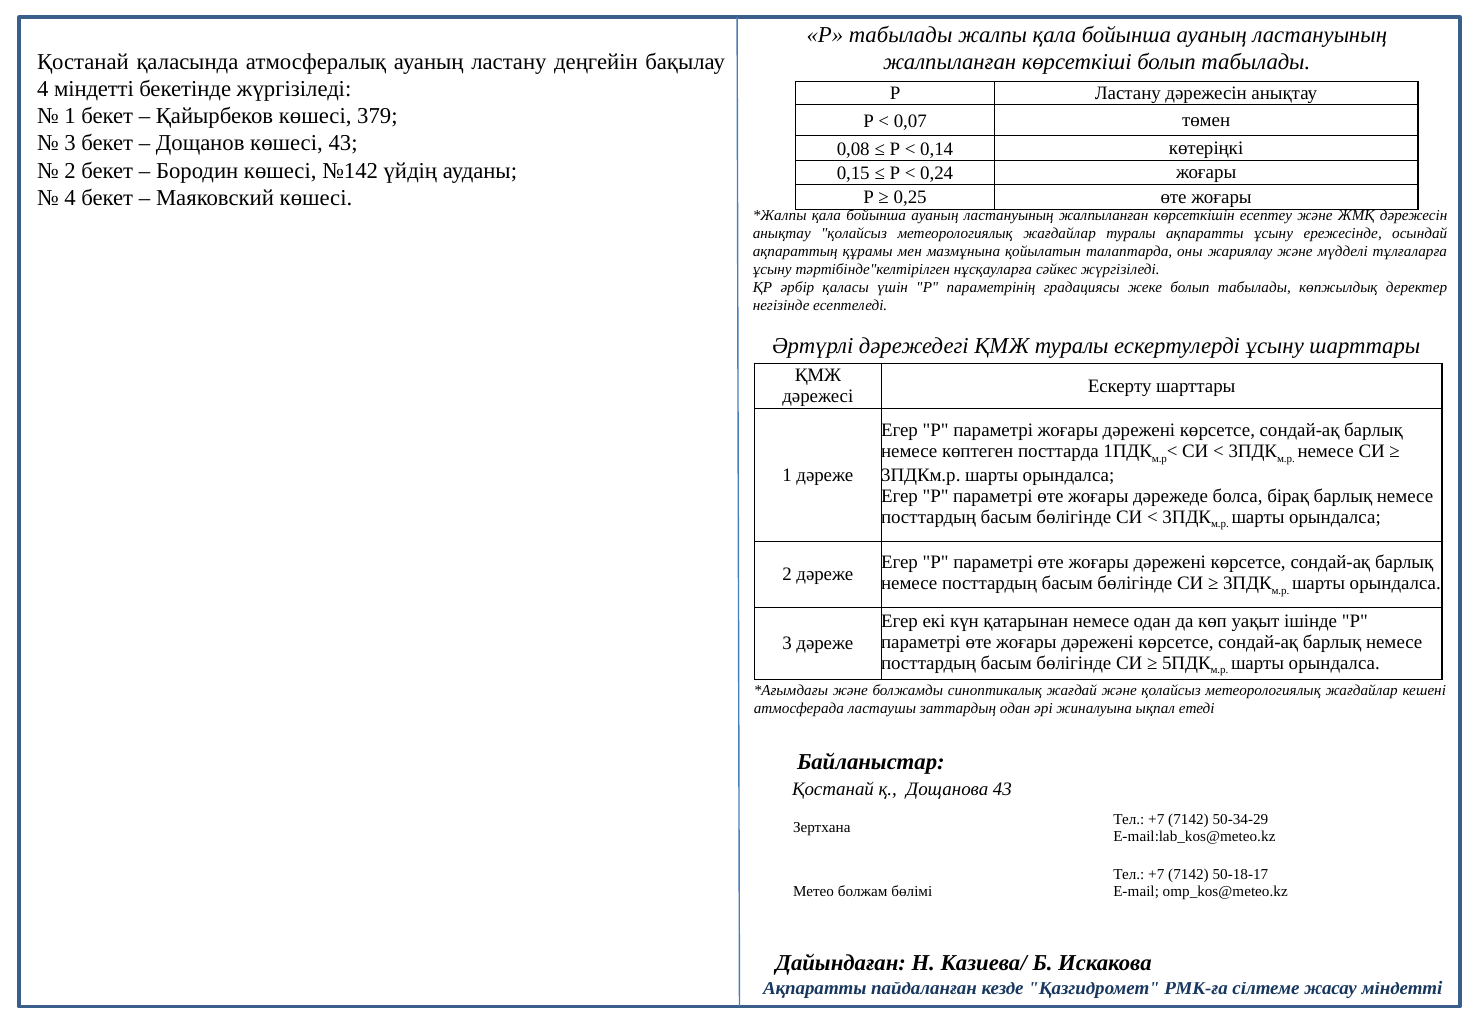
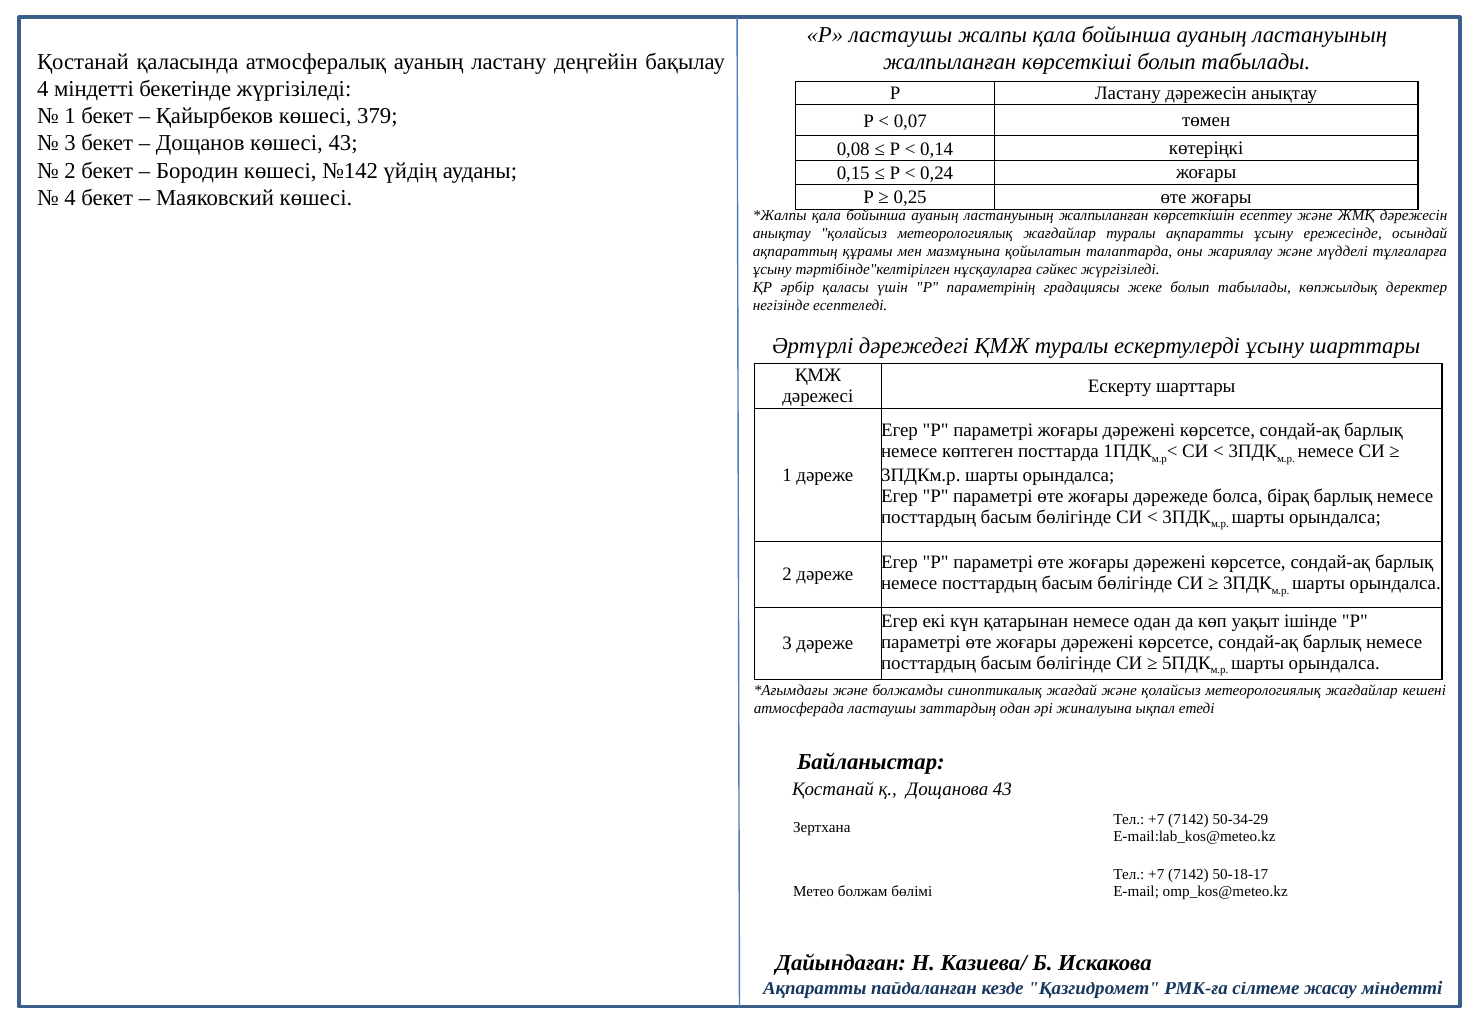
Р табылады: табылады -> ластаушы (901, 35)
